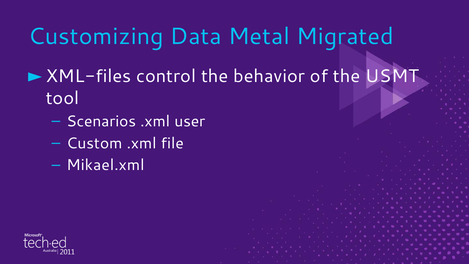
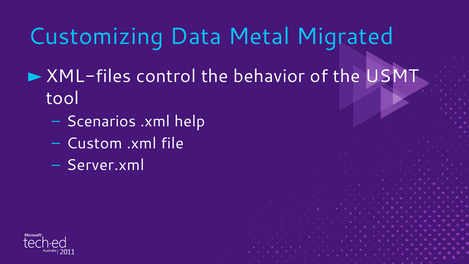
user: user -> help (190, 121)
Mikael.xml: Mikael.xml -> Server.xml (105, 165)
